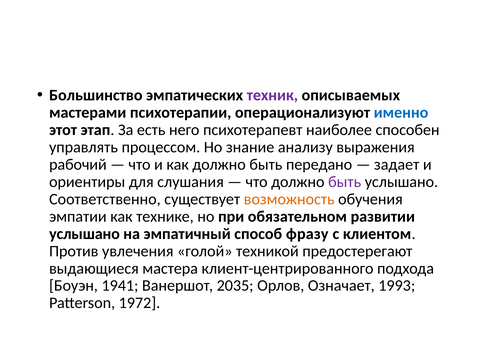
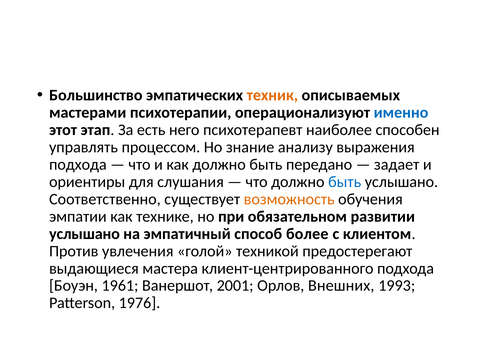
техник colour: purple -> orange (272, 95)
рабочий: рабочий -> подхода (78, 165)
быть colour: purple -> blue (345, 182)
фразу: фразу -> более (307, 234)
1941: 1941 -> 1961 (120, 286)
2035: 2035 -> 2001 (235, 286)
Означает: Означает -> Внешних (341, 286)
1972: 1972 -> 1976 (139, 303)
